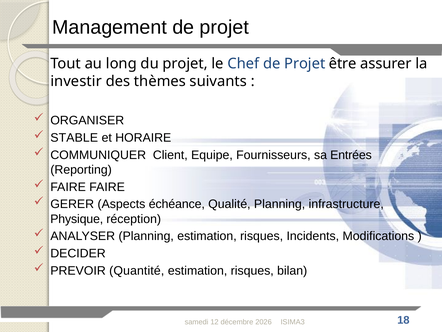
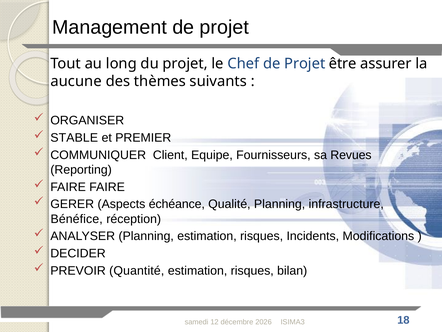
investir: investir -> aucune (76, 81)
HORAIRE: HORAIRE -> PREMIER (143, 138)
Entrées: Entrées -> Revues (351, 155)
Physique: Physique -> Bénéfice (77, 219)
